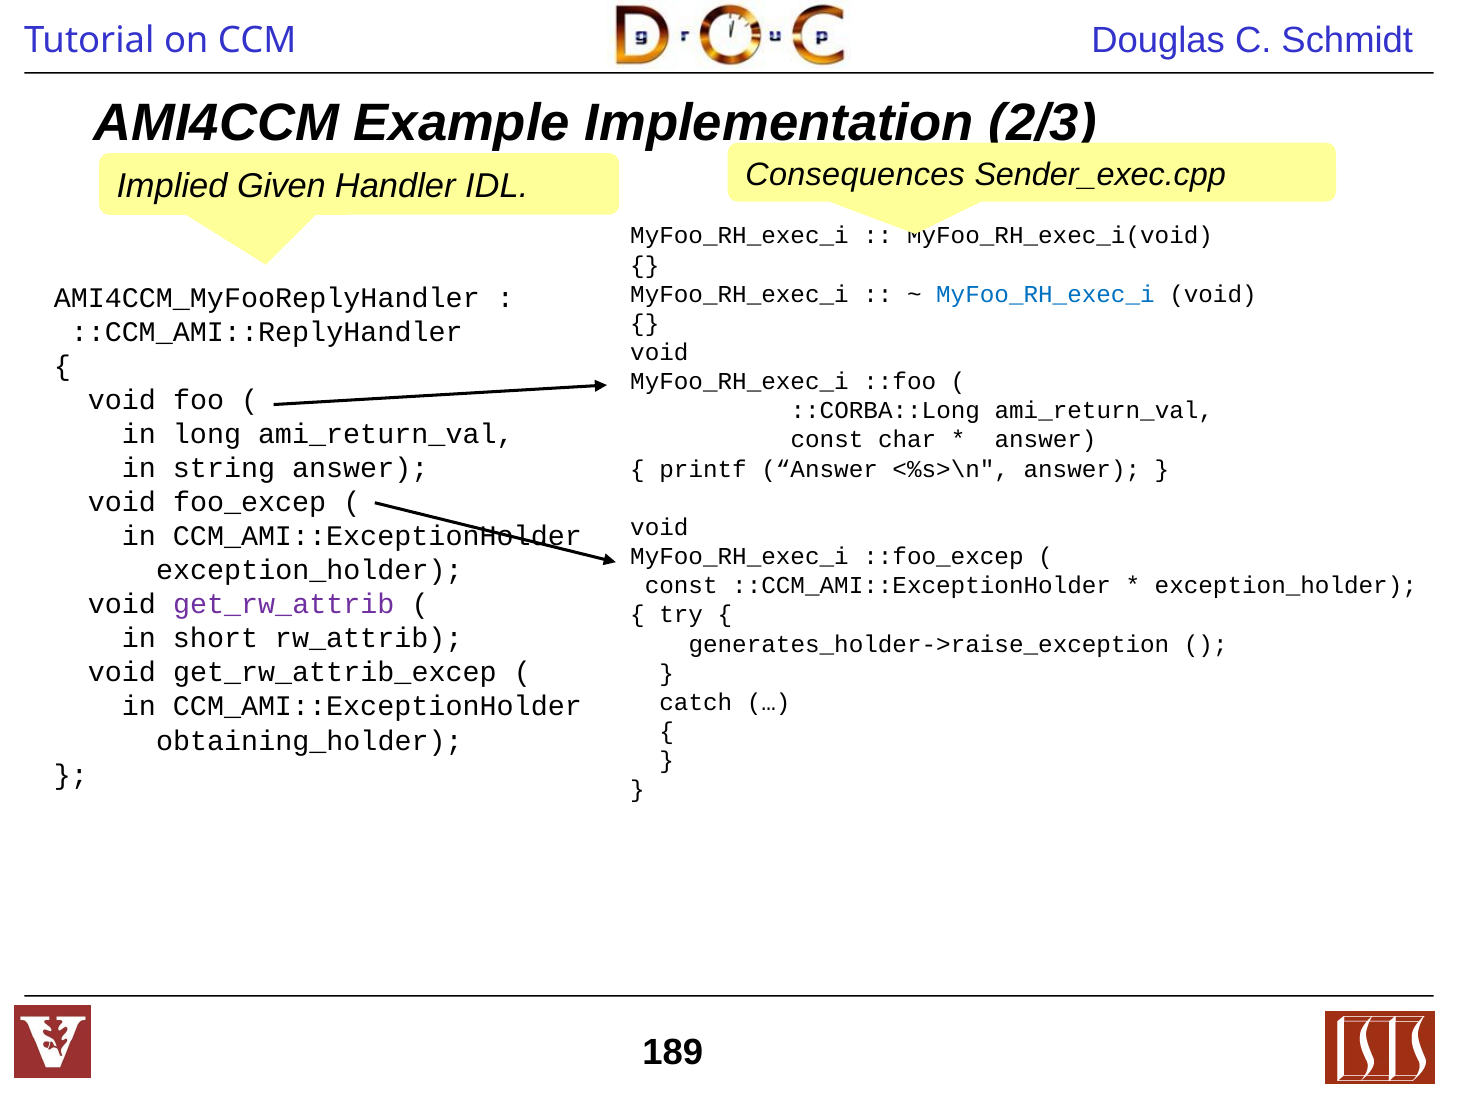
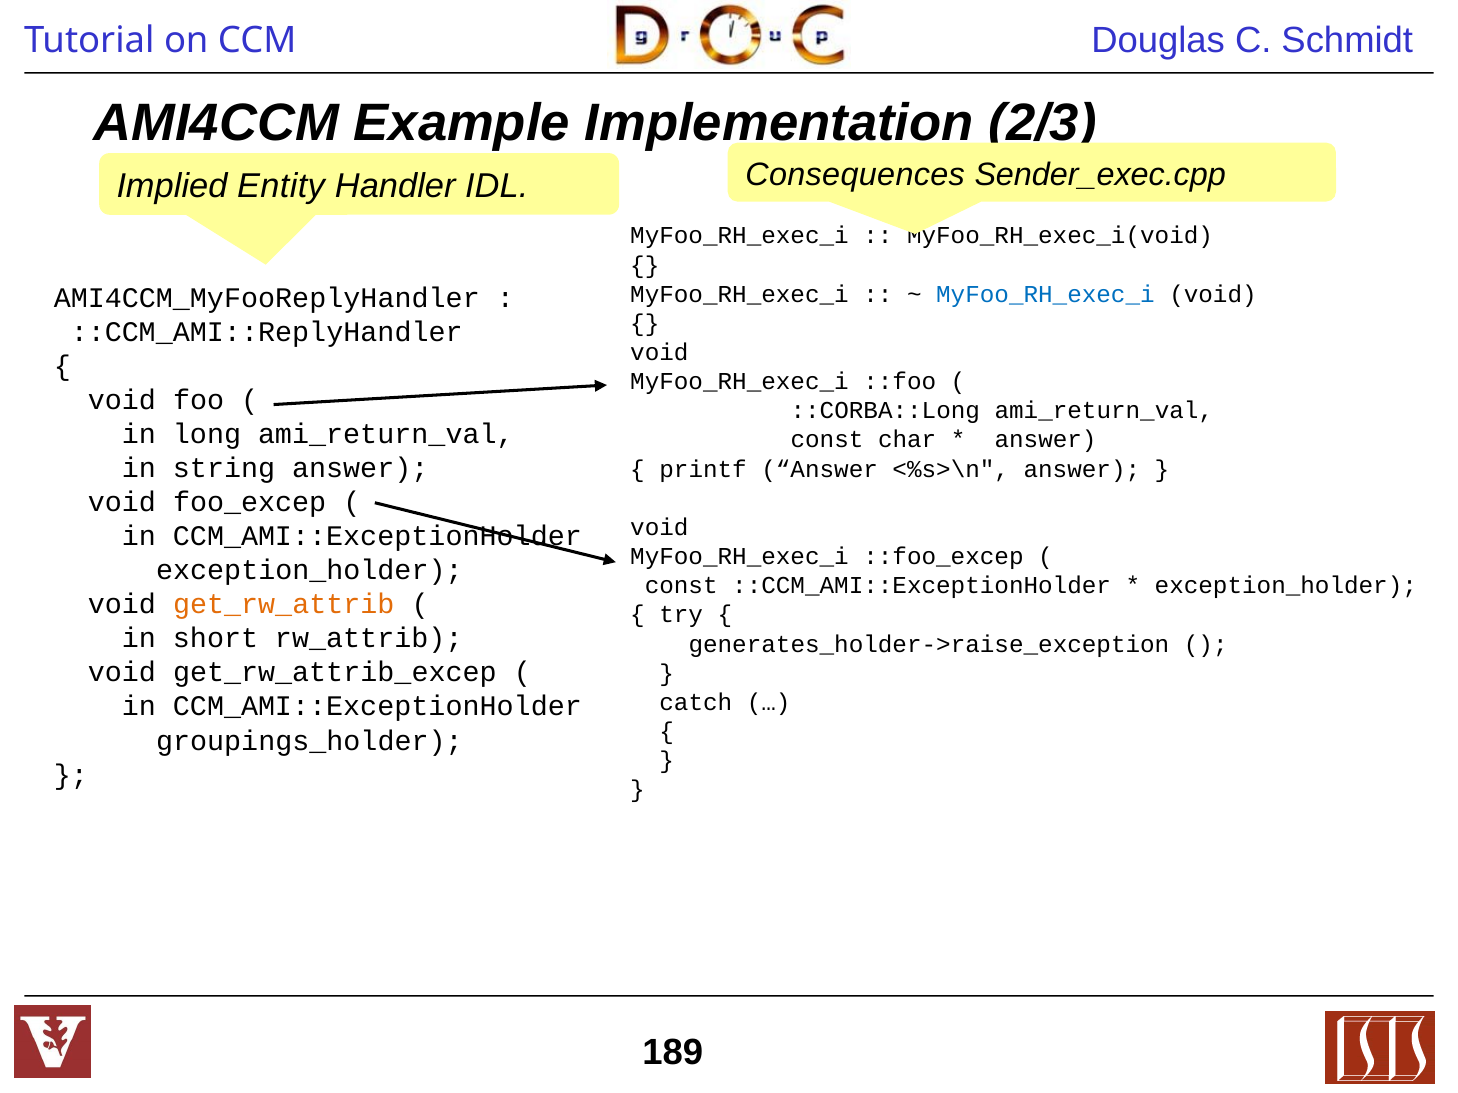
Given: Given -> Entity (281, 186)
get_rw_attrib colour: purple -> orange (284, 605)
obtaining_holder: obtaining_holder -> groupings_holder (309, 741)
